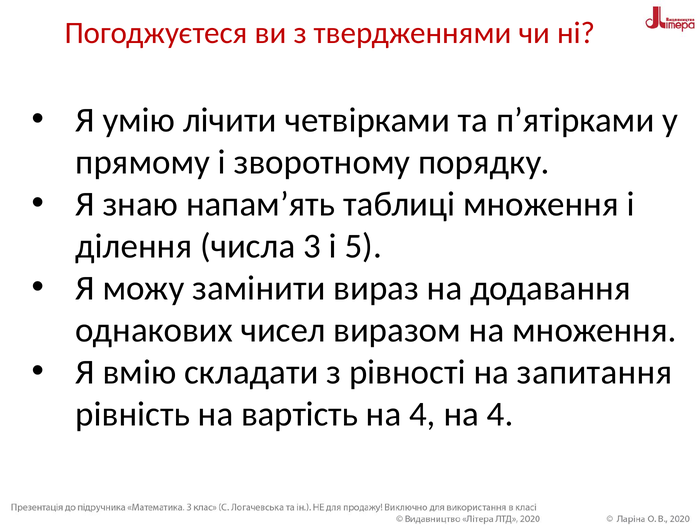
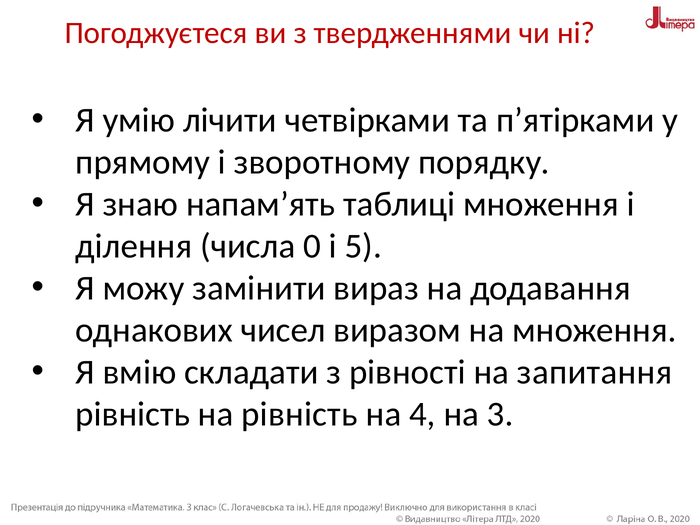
3: 3 -> 0 (312, 246)
на вартість: вартість -> рівність (299, 414)
4 на 4: 4 -> 3 (500, 414)
